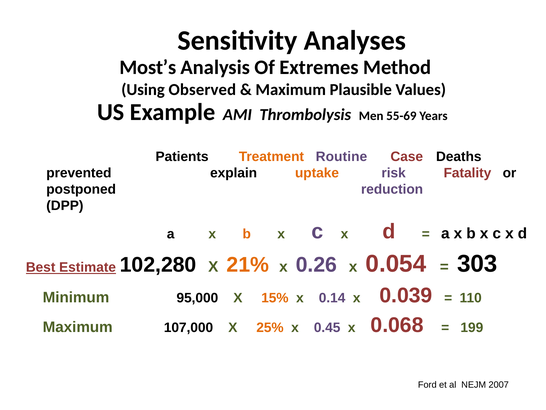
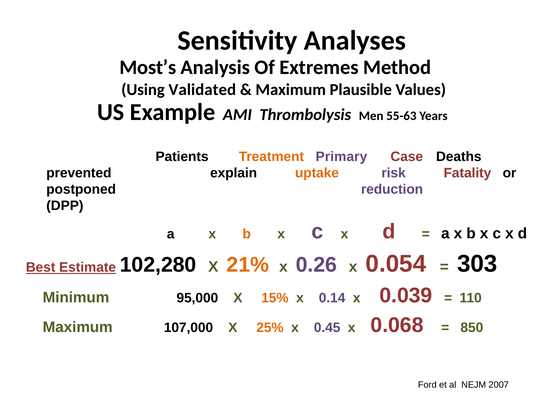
Observed: Observed -> Validated (202, 90)
55-69: 55-69 -> 55-63 (401, 116)
Routine: Routine -> Primary (341, 156)
199: 199 -> 850 (472, 327)
